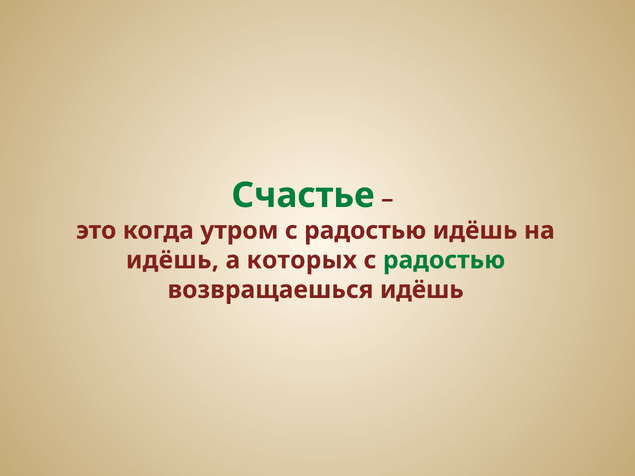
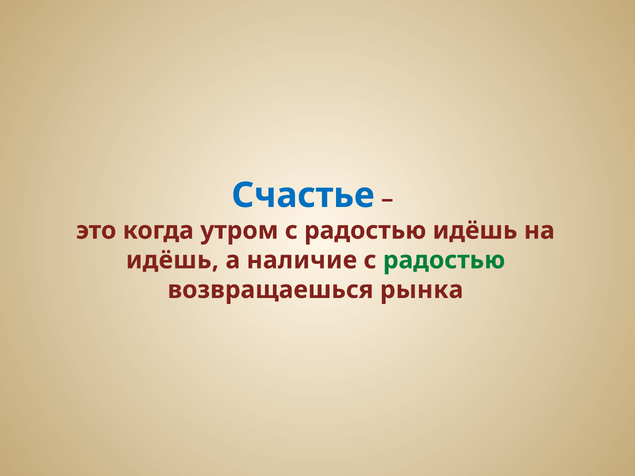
Счастье colour: green -> blue (303, 195)
которых: которых -> наличие (302, 260)
возвращаешься идёшь: идёшь -> рынка (422, 290)
